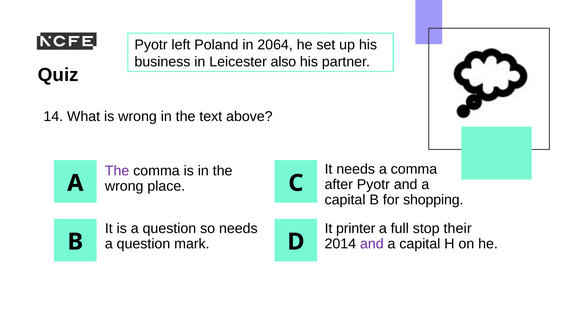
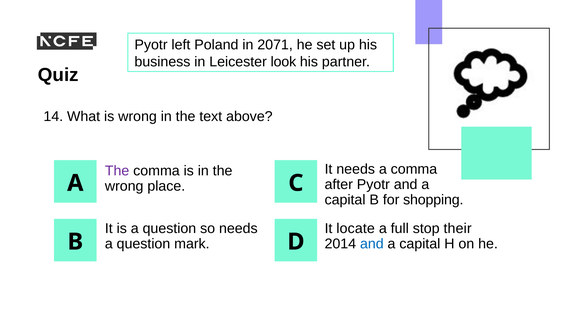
2064: 2064 -> 2071 (275, 45)
also: also -> look (283, 62)
printer: printer -> locate (356, 228)
and colour: purple -> blue (372, 244)
